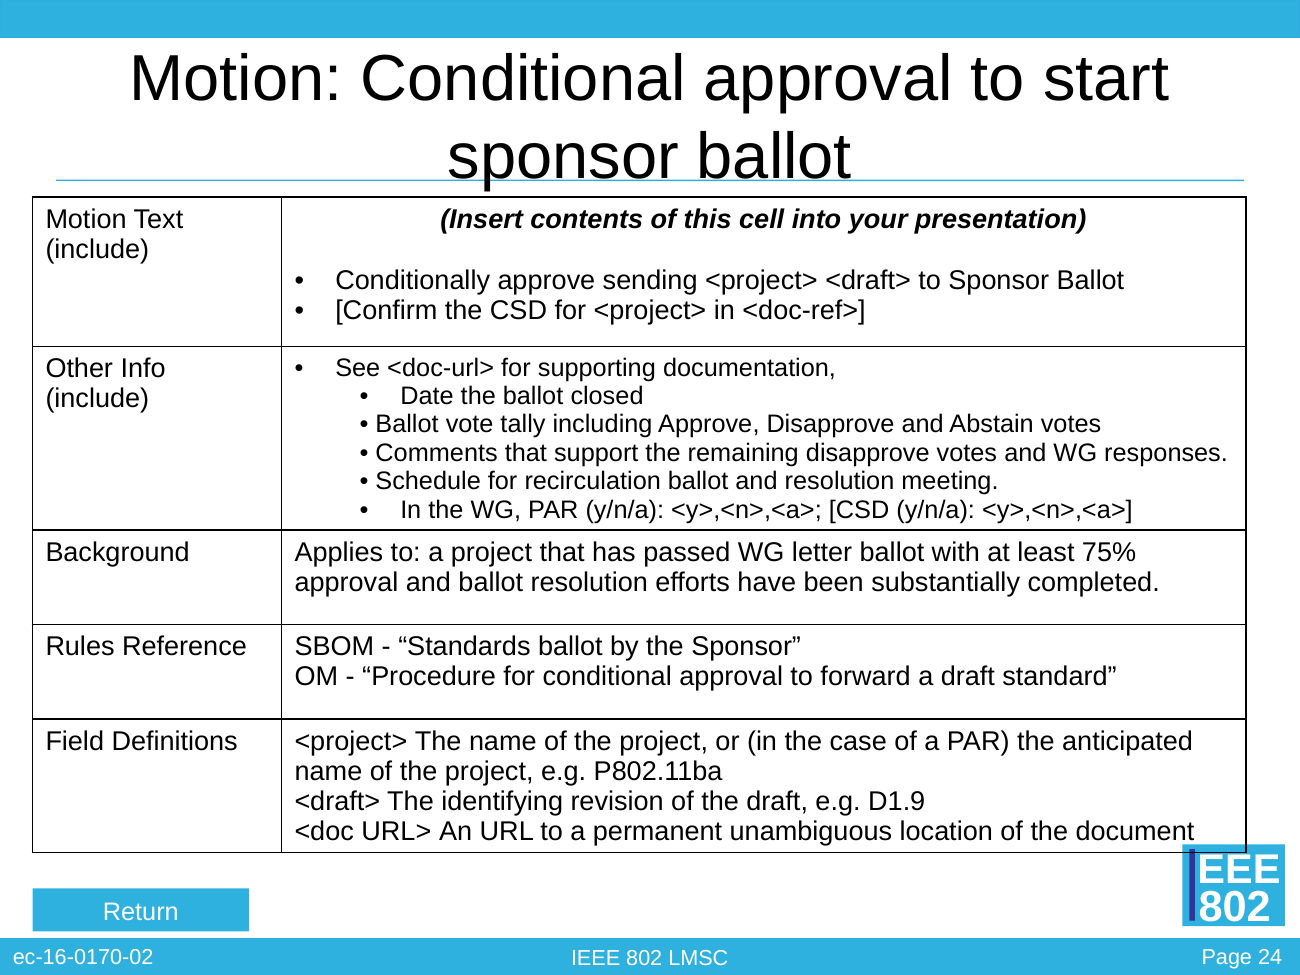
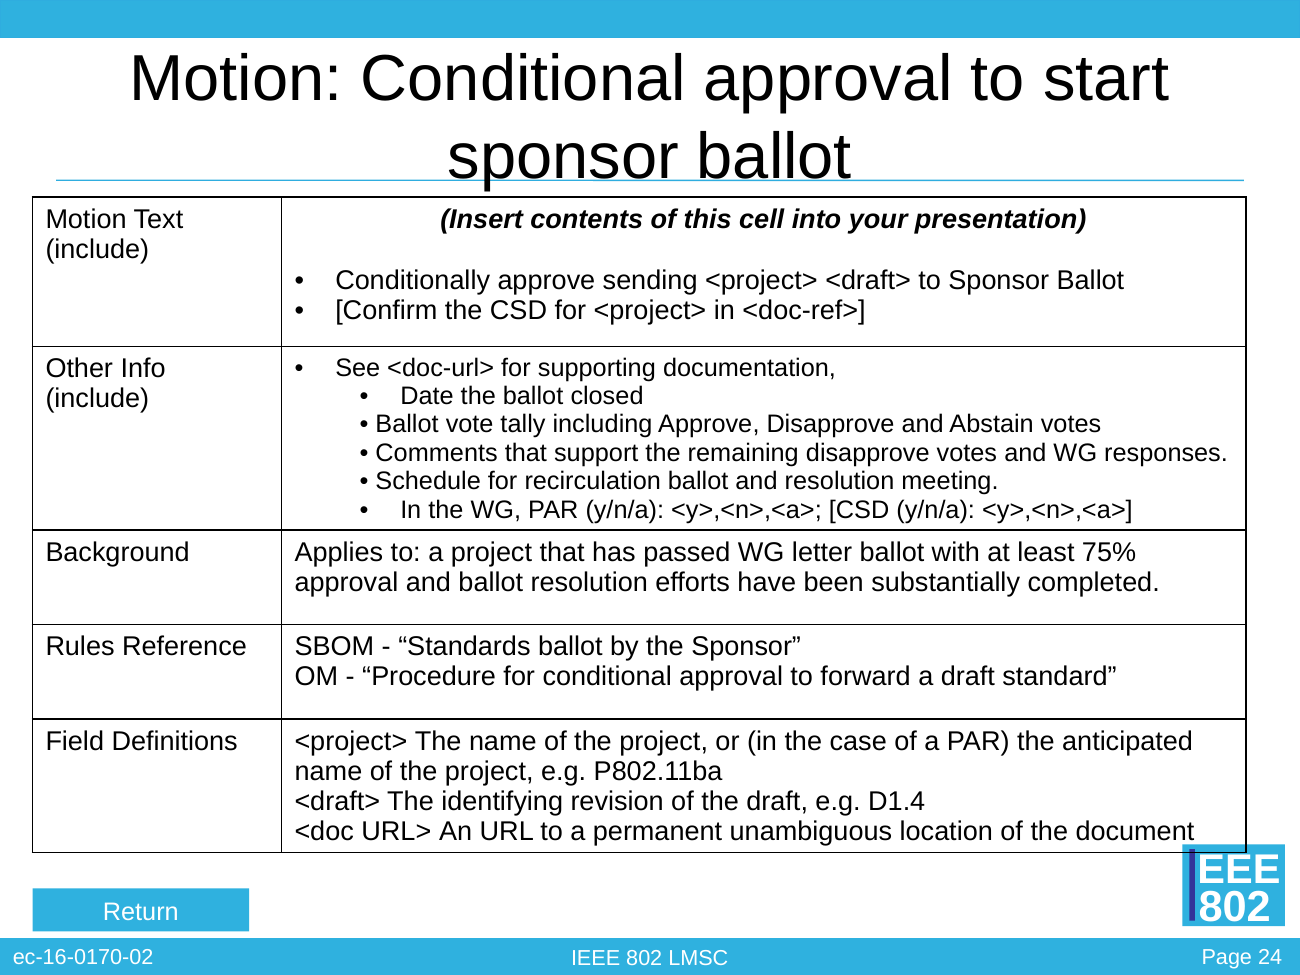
D1.9: D1.9 -> D1.4 (897, 801)
